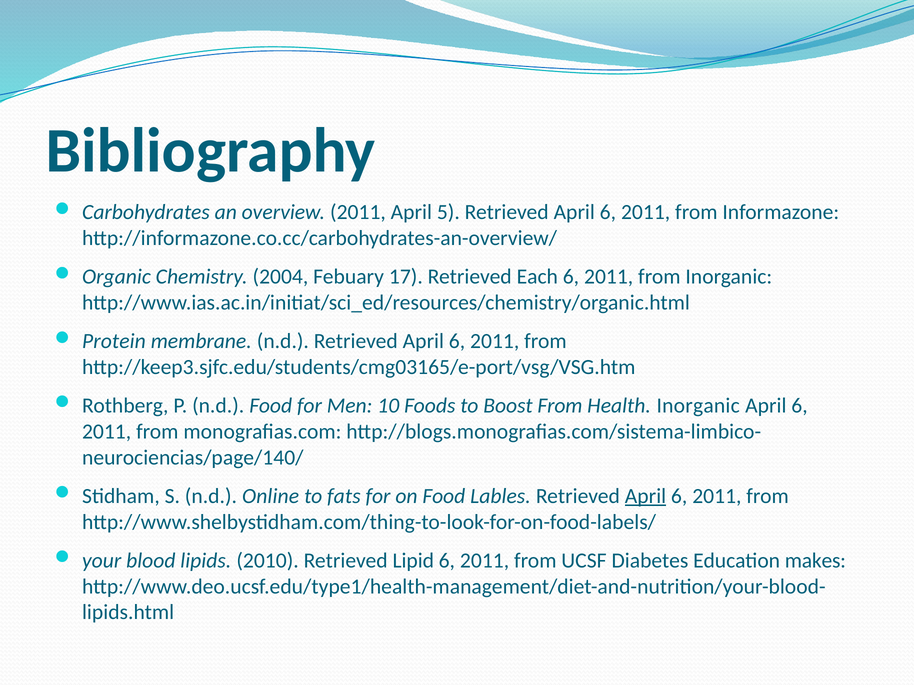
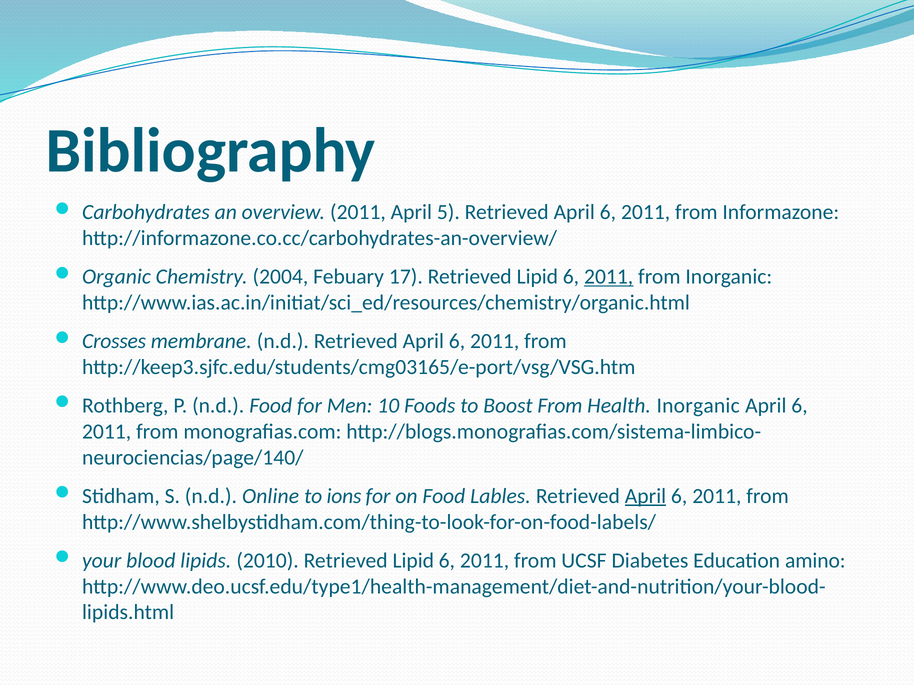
17 Retrieved Each: Each -> Lipid (537, 277)
2011 underline: none -> present (609, 277)
Protein: Protein -> Crosses (114, 341)
fats: fats -> ions (344, 496)
makes: makes -> amino (815, 561)
